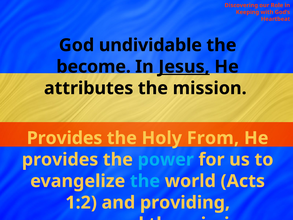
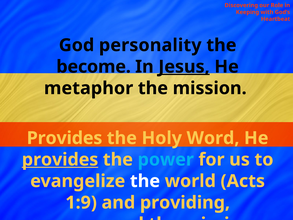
undividable: undividable -> personality (150, 45)
attributes: attributes -> metaphor (89, 88)
From: From -> Word (213, 138)
provides underline: none -> present (60, 159)
the colour: light blue -> white (145, 181)
1:2: 1:2 -> 1:9 (81, 202)
